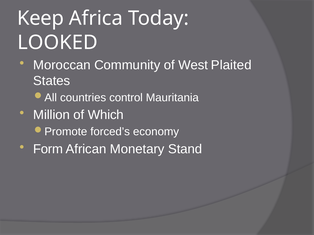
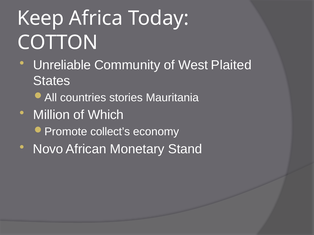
LOOKED: LOOKED -> COTTON (58, 42)
Moroccan: Moroccan -> Unreliable (62, 65)
control: control -> stories (126, 98)
forced’s: forced’s -> collect’s (110, 132)
Form: Form -> Novo (48, 149)
